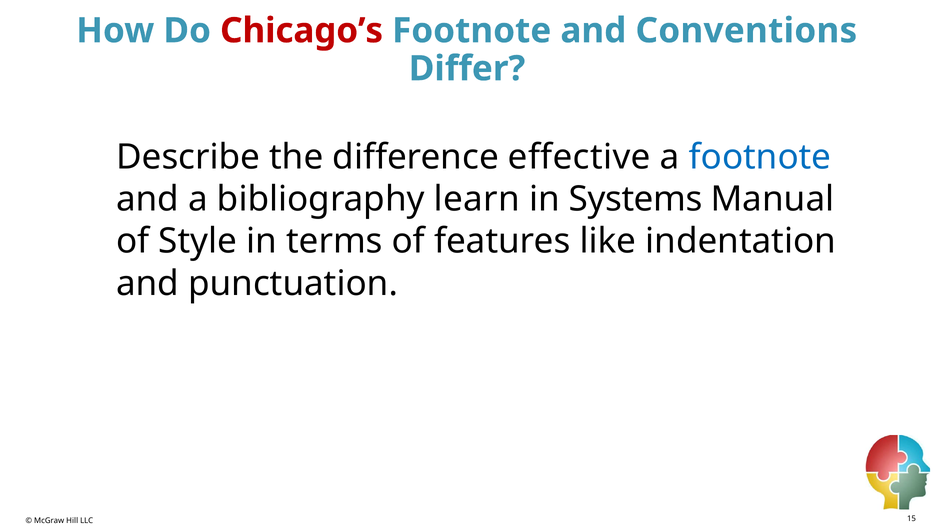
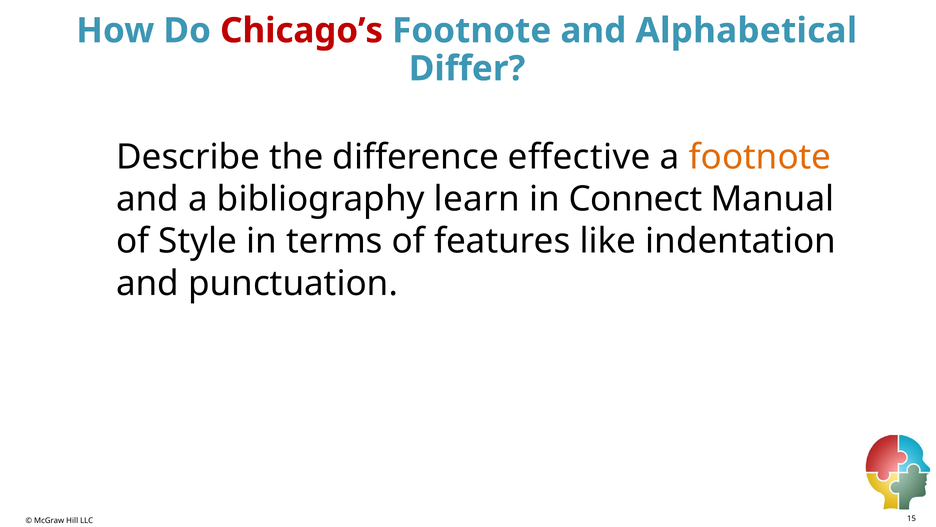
Conventions: Conventions -> Alphabetical (746, 31)
footnote colour: blue -> orange (760, 157)
Systems: Systems -> Connect (636, 199)
